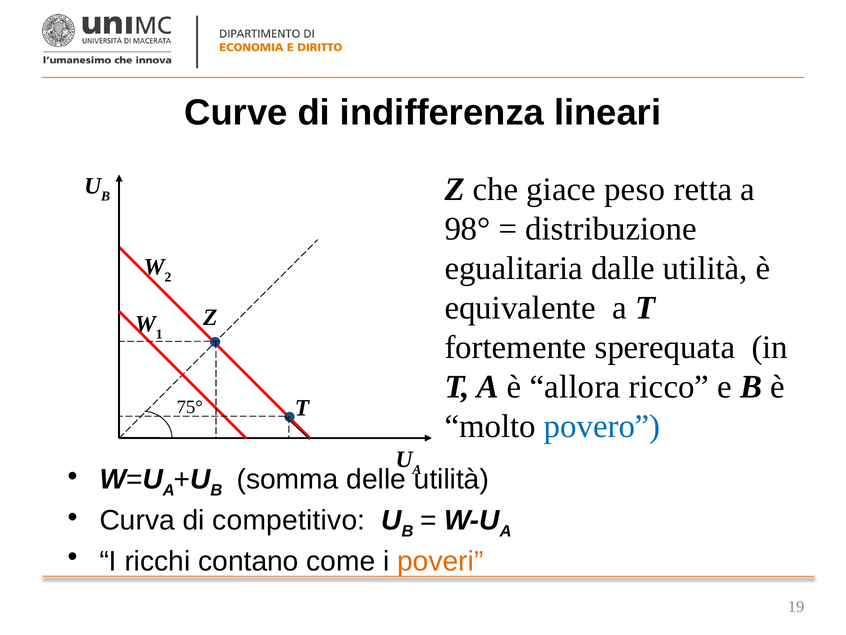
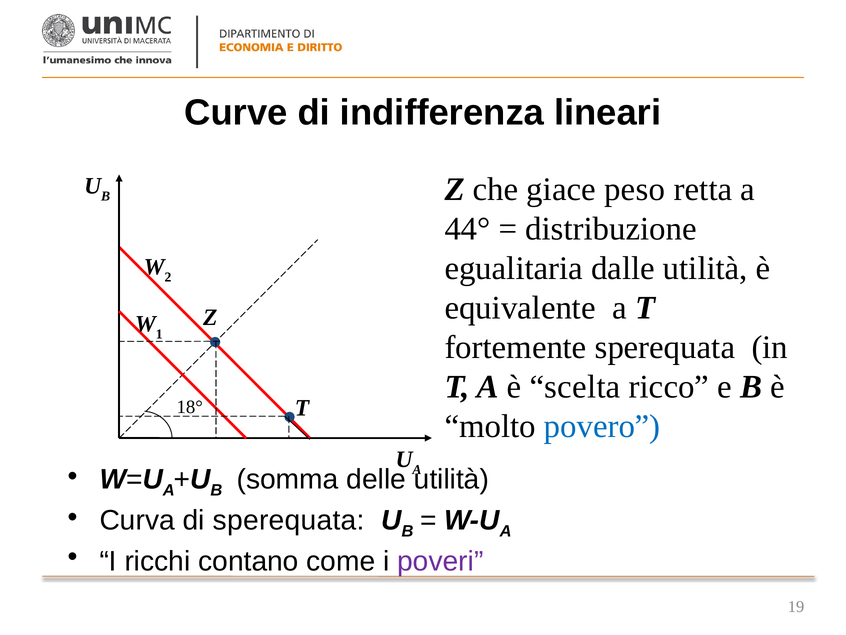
98°: 98° -> 44° (468, 228)
allora: allora -> scelta (575, 386)
75°: 75° -> 18° (190, 407)
di competitivo: competitivo -> sperequata (289, 520)
poveri colour: orange -> purple (440, 561)
